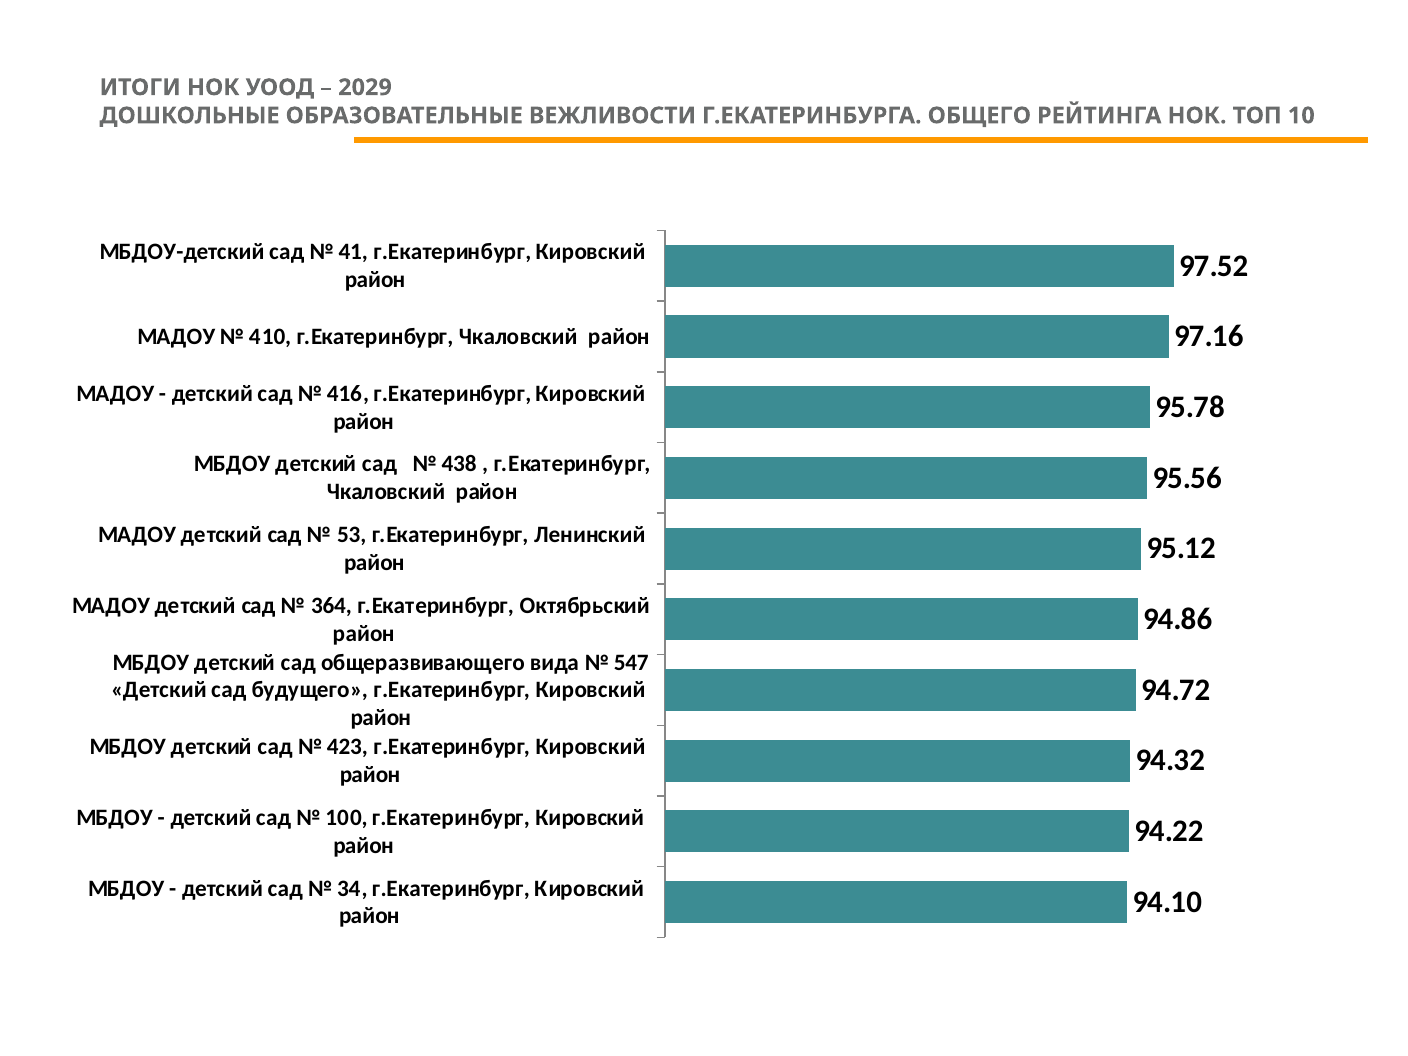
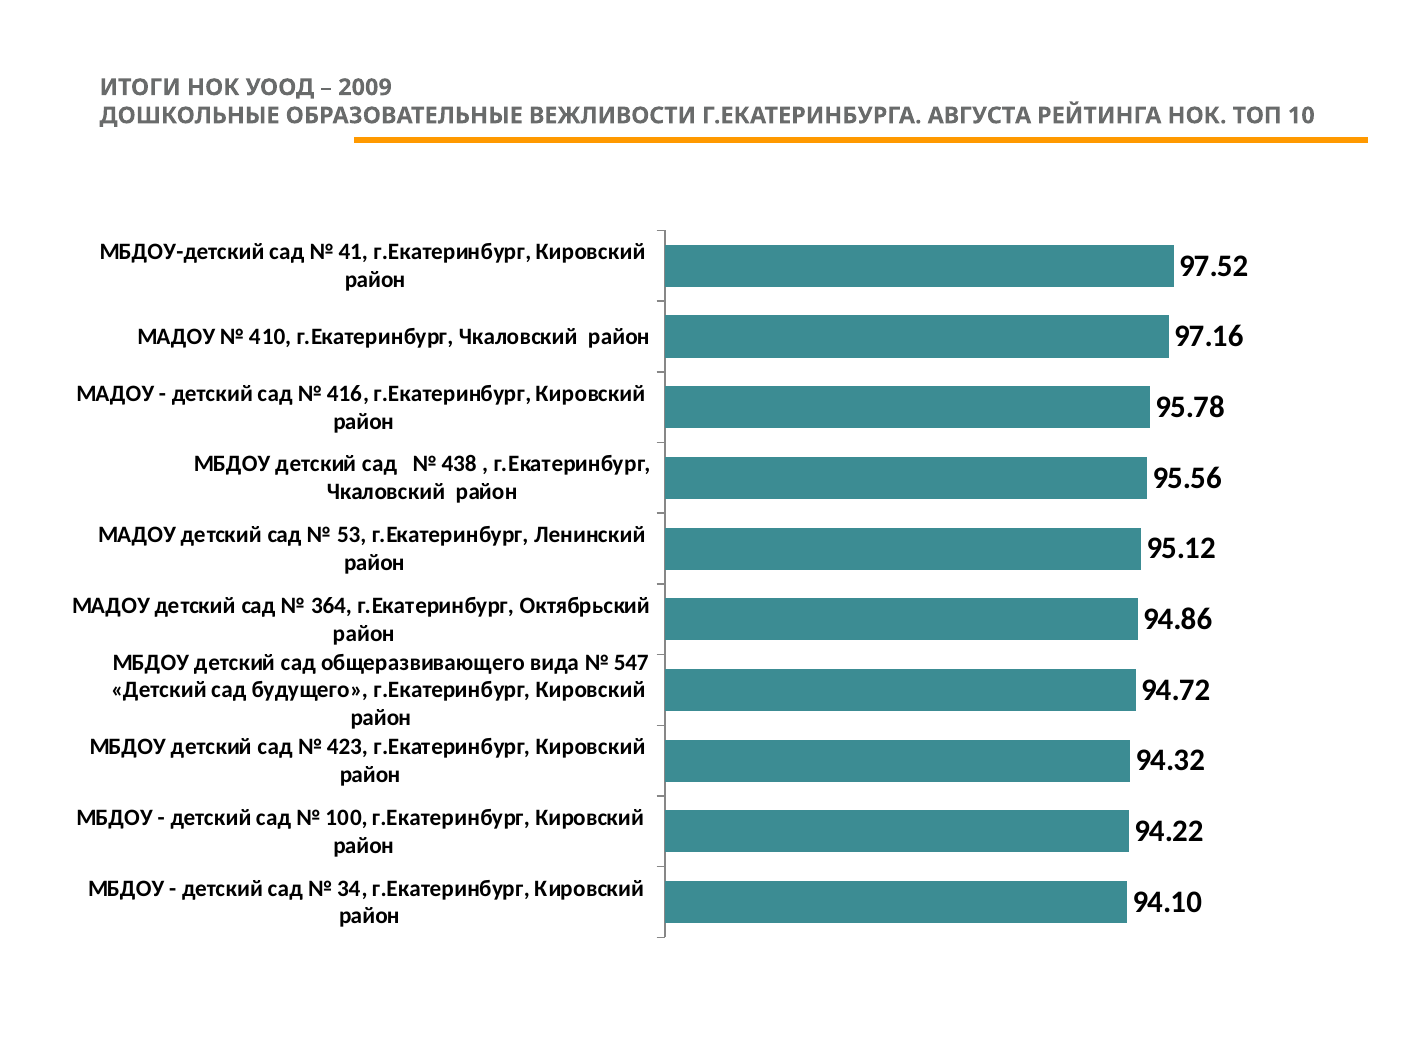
2029: 2029 -> 2009 (365, 87)
ОБЩЕГО: ОБЩЕГО -> АВГУСТА (979, 116)
